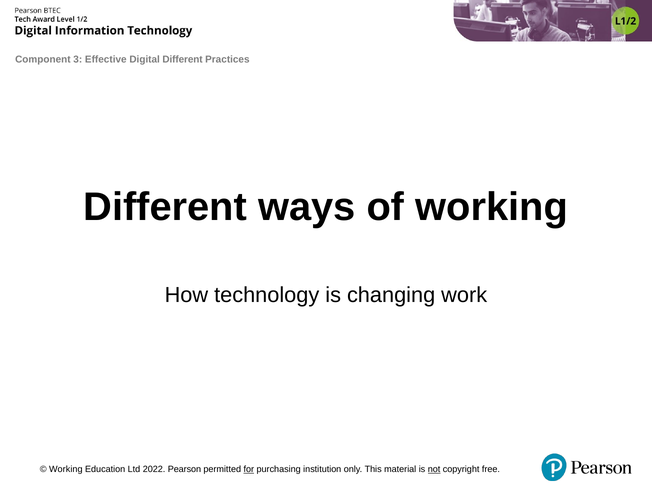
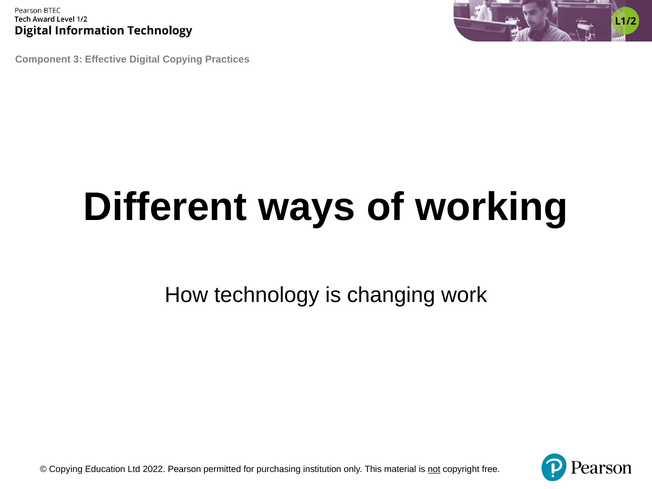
Different: Different -> Copying (183, 60)
Working: Working -> Copying (66, 469)
for underline: present -> none (249, 469)
